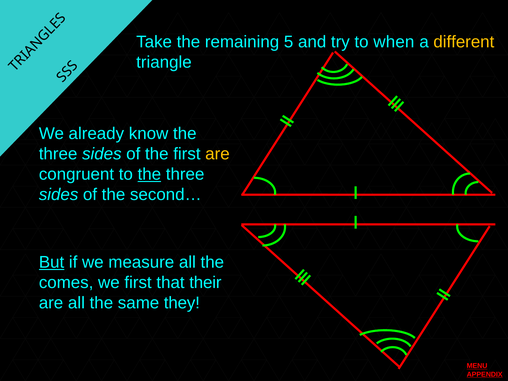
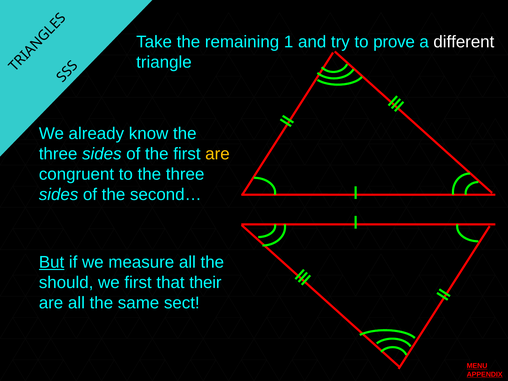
5: 5 -> 1 (289, 42)
when: when -> prove (394, 42)
different colour: yellow -> white (464, 42)
the underline: present -> none (149, 174)
comes: comes -> should (66, 283)
they: they -> sect (182, 303)
